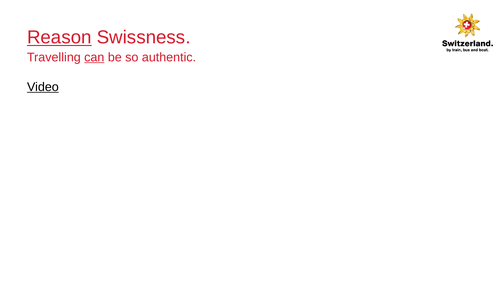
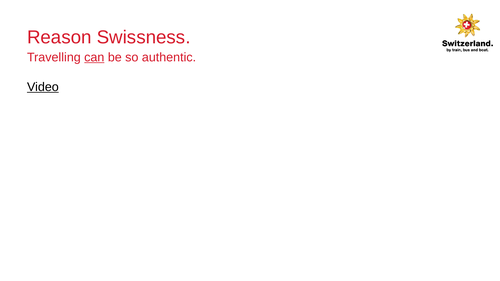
Reason underline: present -> none (59, 38)
